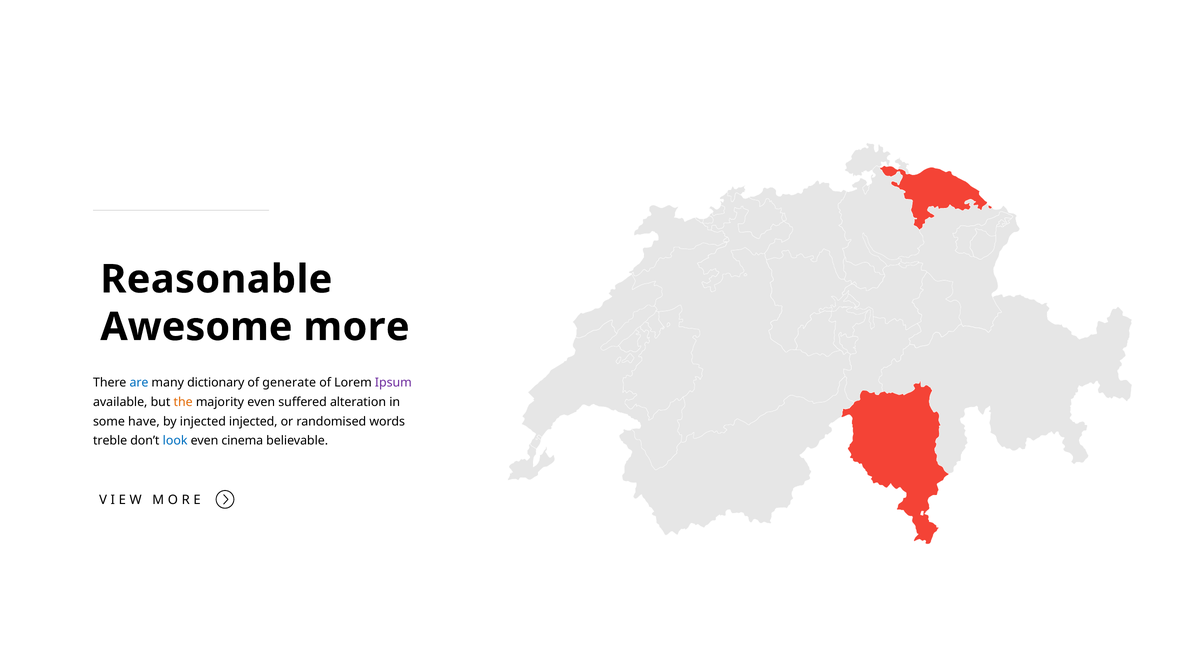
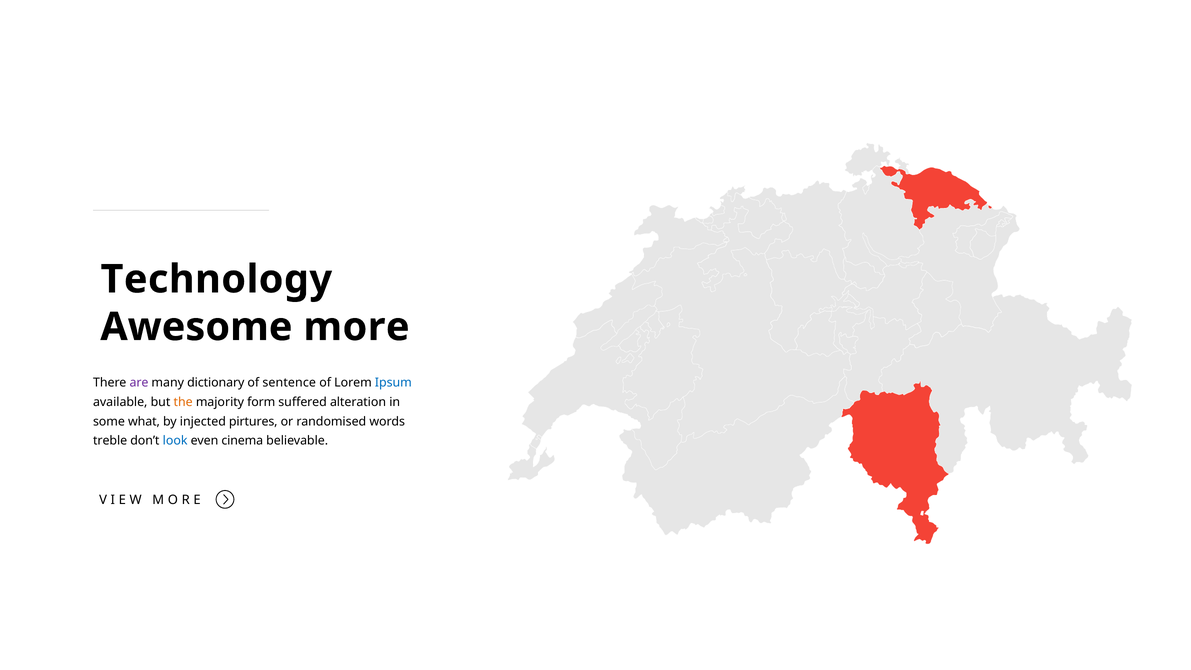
Reasonable: Reasonable -> Technology (216, 279)
are colour: blue -> purple (139, 383)
generate: generate -> sentence (289, 383)
Ipsum colour: purple -> blue (393, 383)
majority even: even -> form (261, 402)
have: have -> what (144, 421)
injected injected: injected -> pirtures (253, 421)
